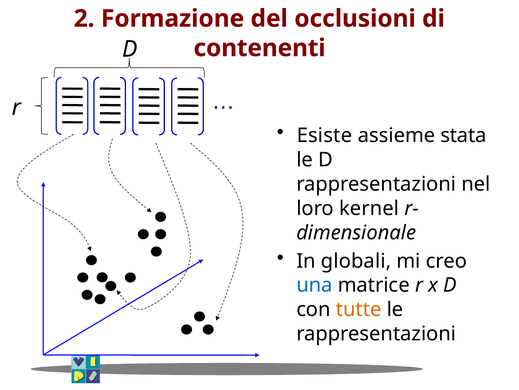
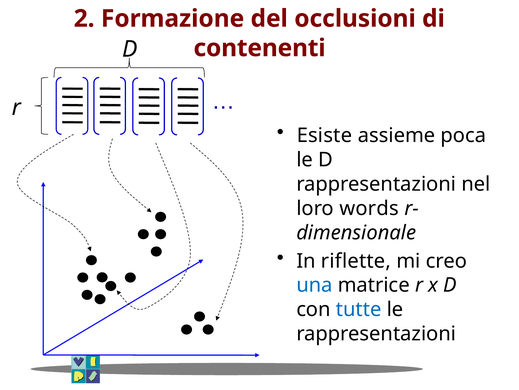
stata: stata -> poca (463, 135)
kernel: kernel -> words (369, 208)
globali: globali -> riflette (356, 261)
tutte colour: orange -> blue (359, 309)
